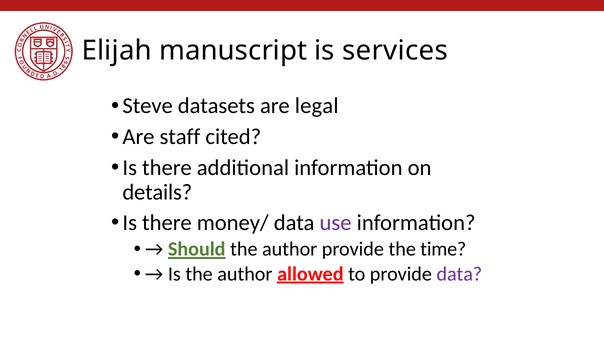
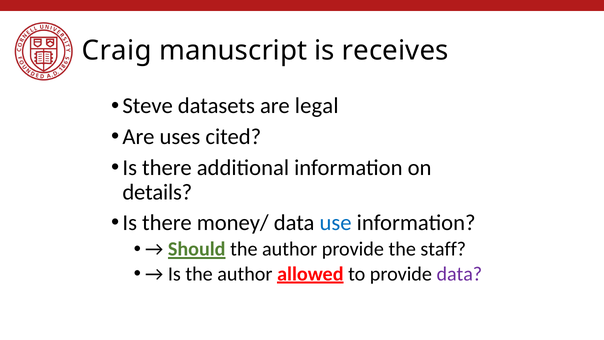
Elijah: Elijah -> Craig (117, 51)
services: services -> receives (395, 51)
staff: staff -> uses (180, 137)
use colour: purple -> blue (336, 223)
time: time -> staff (443, 249)
